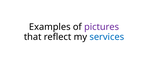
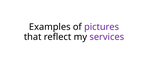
services colour: blue -> purple (107, 37)
